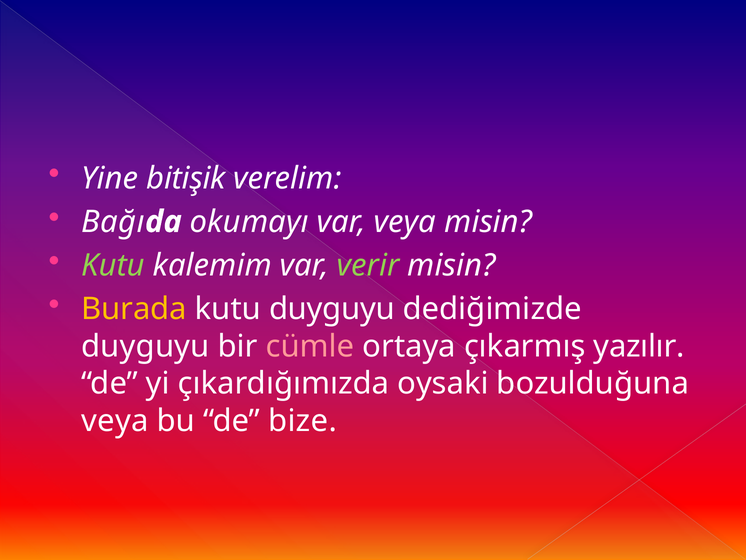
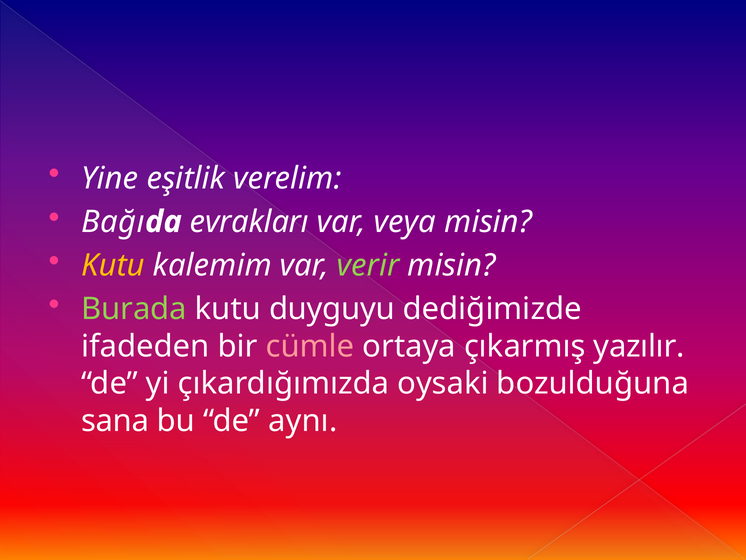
bitişik: bitişik -> eşitlik (186, 178)
okumayı: okumayı -> evrakları (249, 222)
Kutu colour: light green -> yellow (113, 265)
Burada colour: yellow -> light green (134, 309)
duyguyu: duyguyu -> ifadeden (145, 346)
veya: veya -> sana (115, 421)
bize: bize -> aynı (303, 421)
